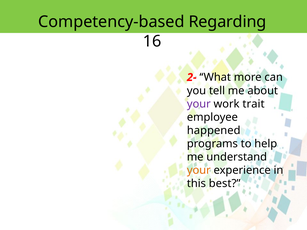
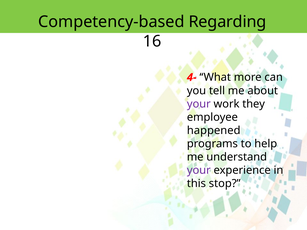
2-: 2- -> 4- (192, 77)
trait: trait -> they (254, 104)
your colour: orange -> purple (199, 170)
best: best -> stop (225, 184)
